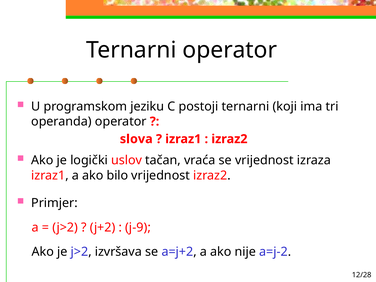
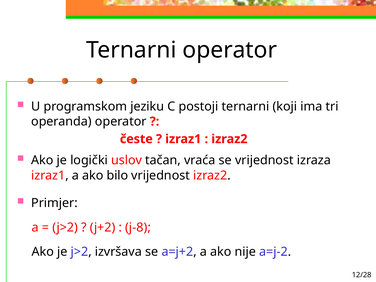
slova: slova -> česte (136, 139)
j-9: j-9 -> j-8 (138, 227)
